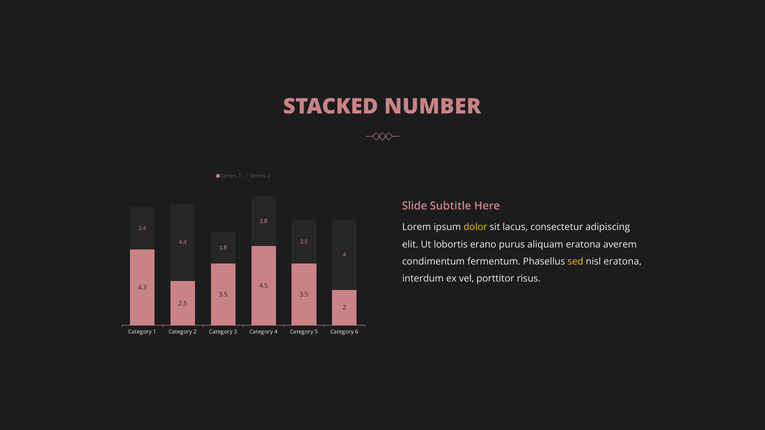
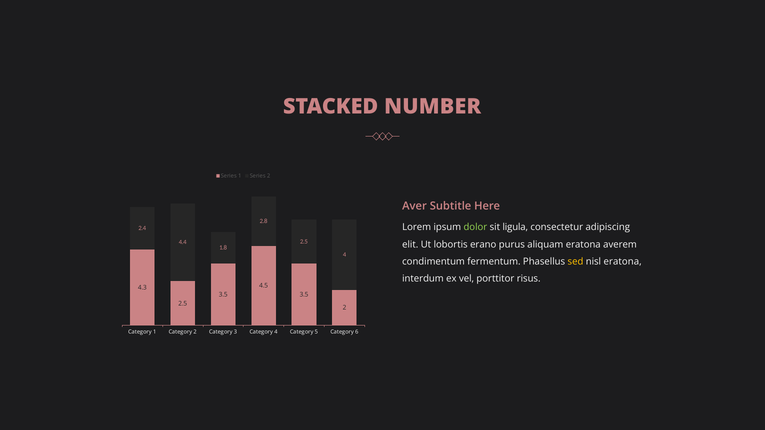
Slide: Slide -> Aver (415, 206)
dolor colour: yellow -> light green (475, 227)
lacus: lacus -> ligula (515, 227)
